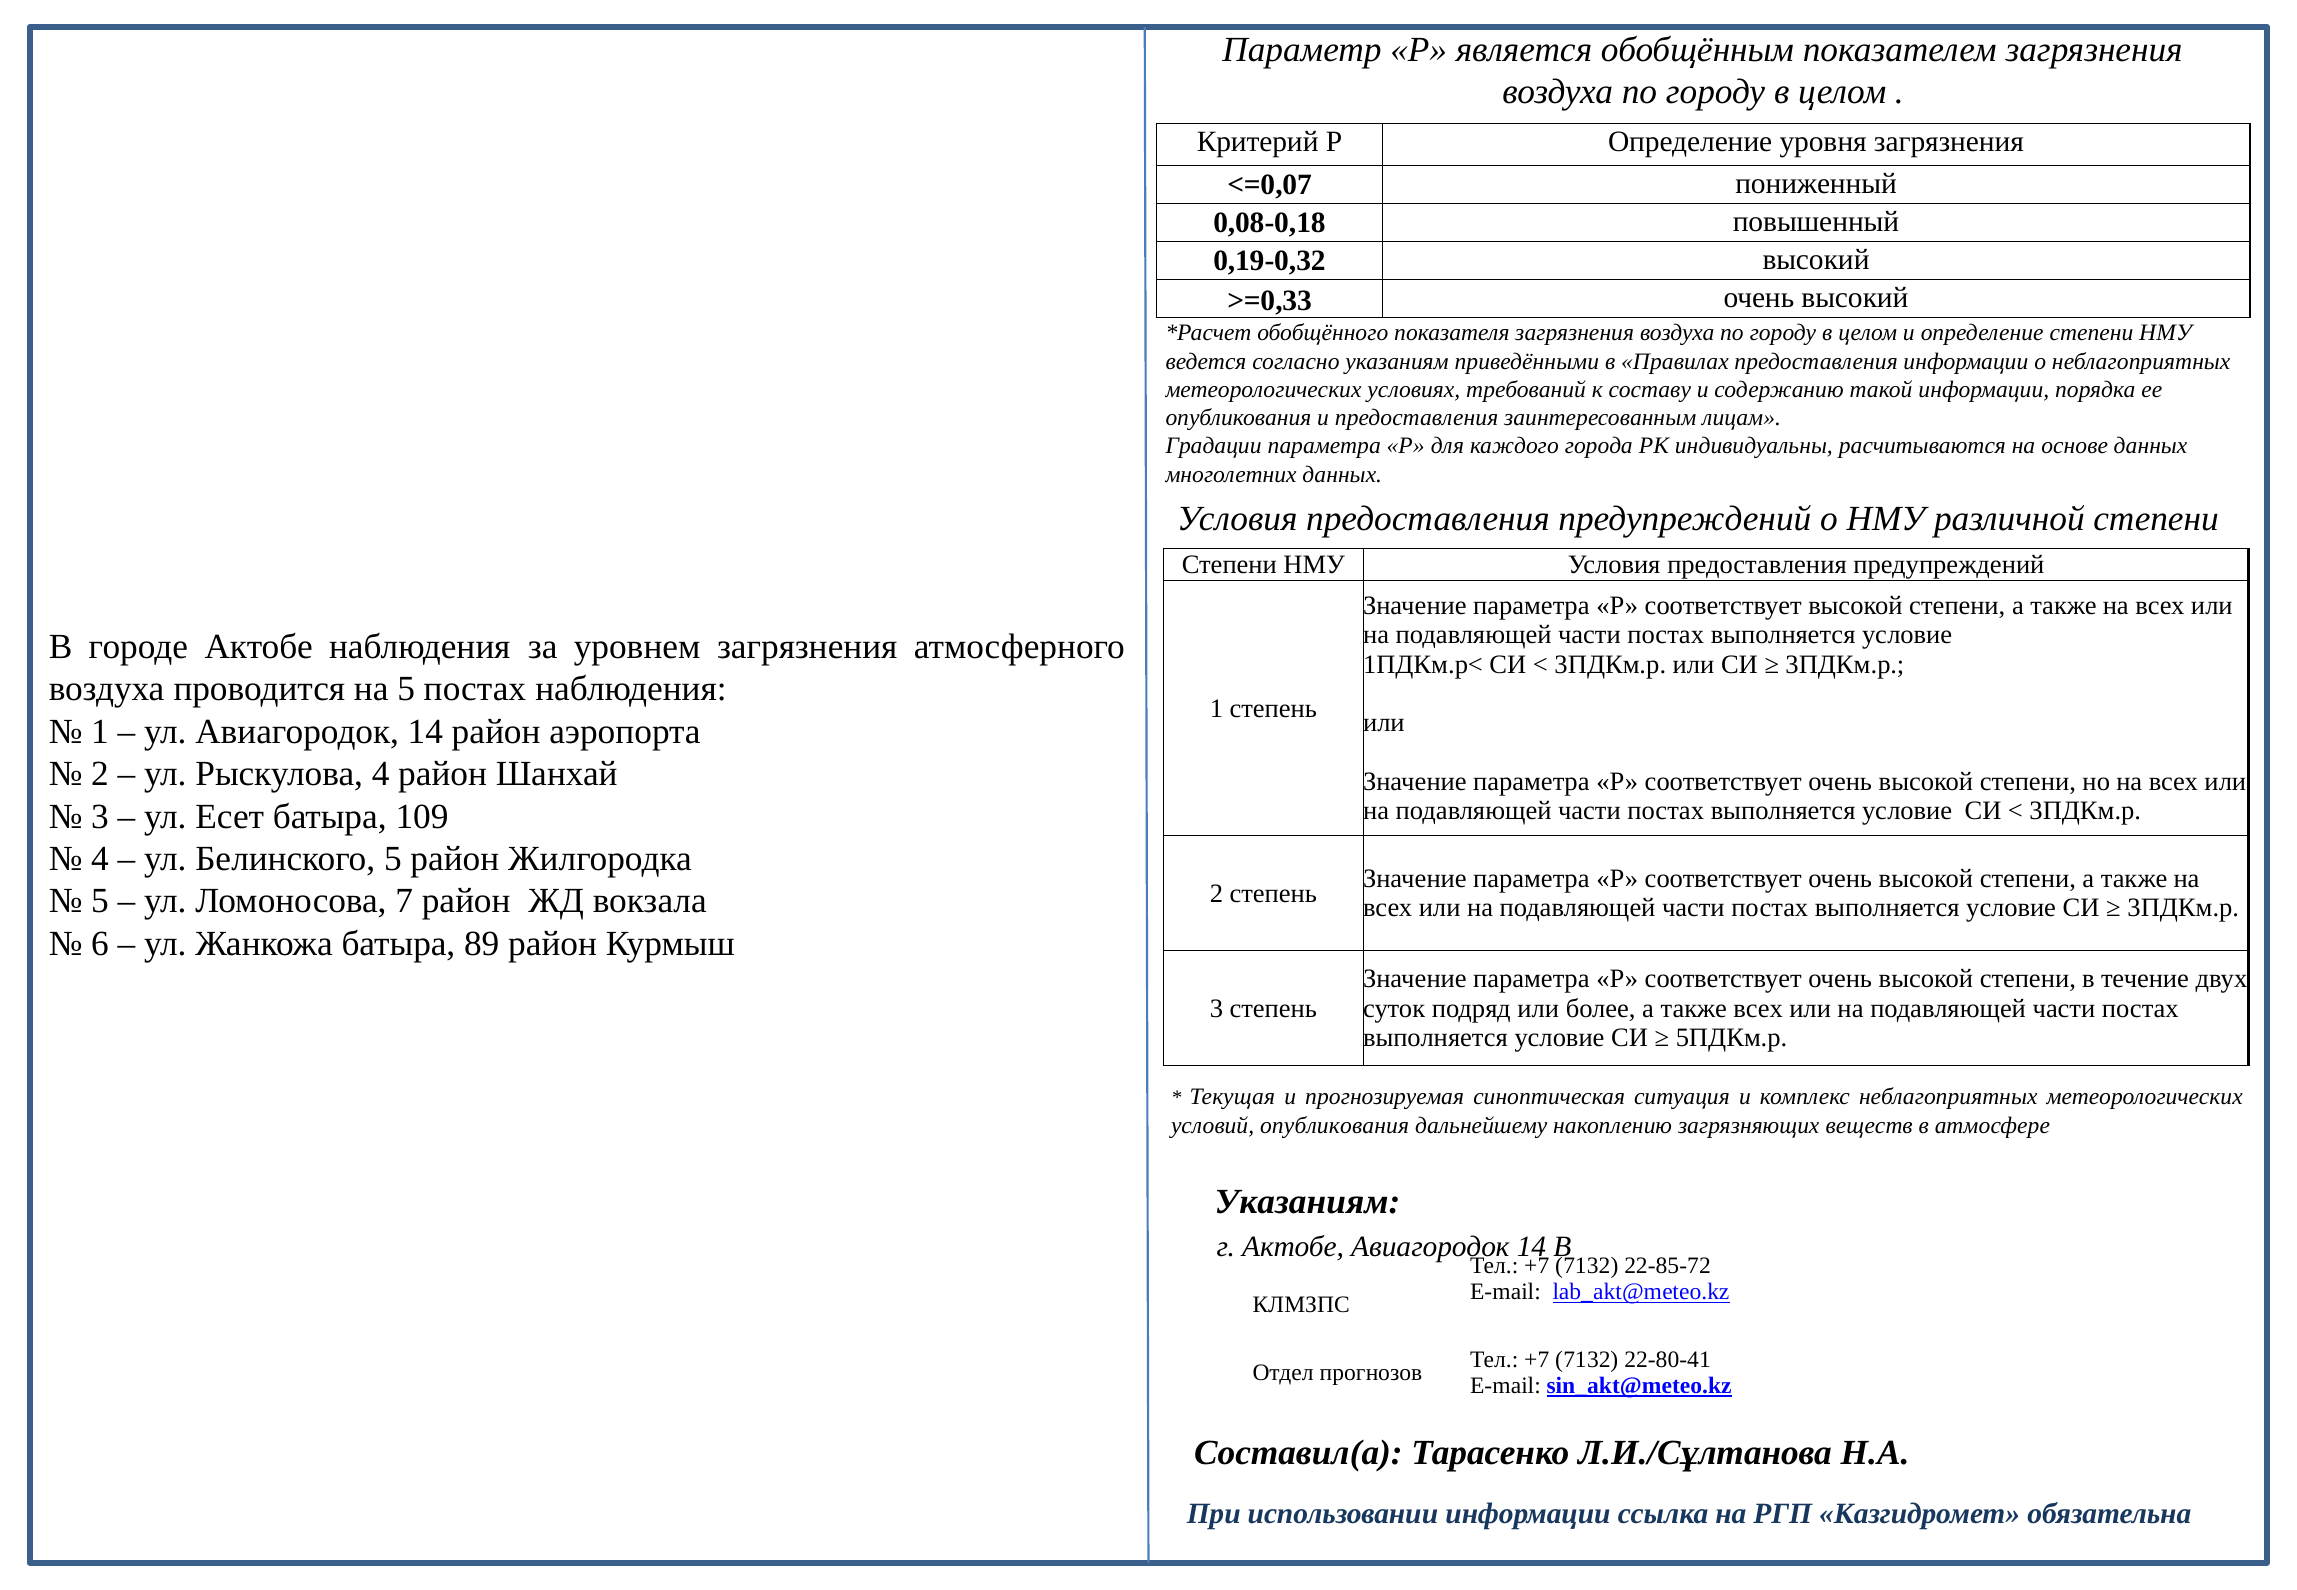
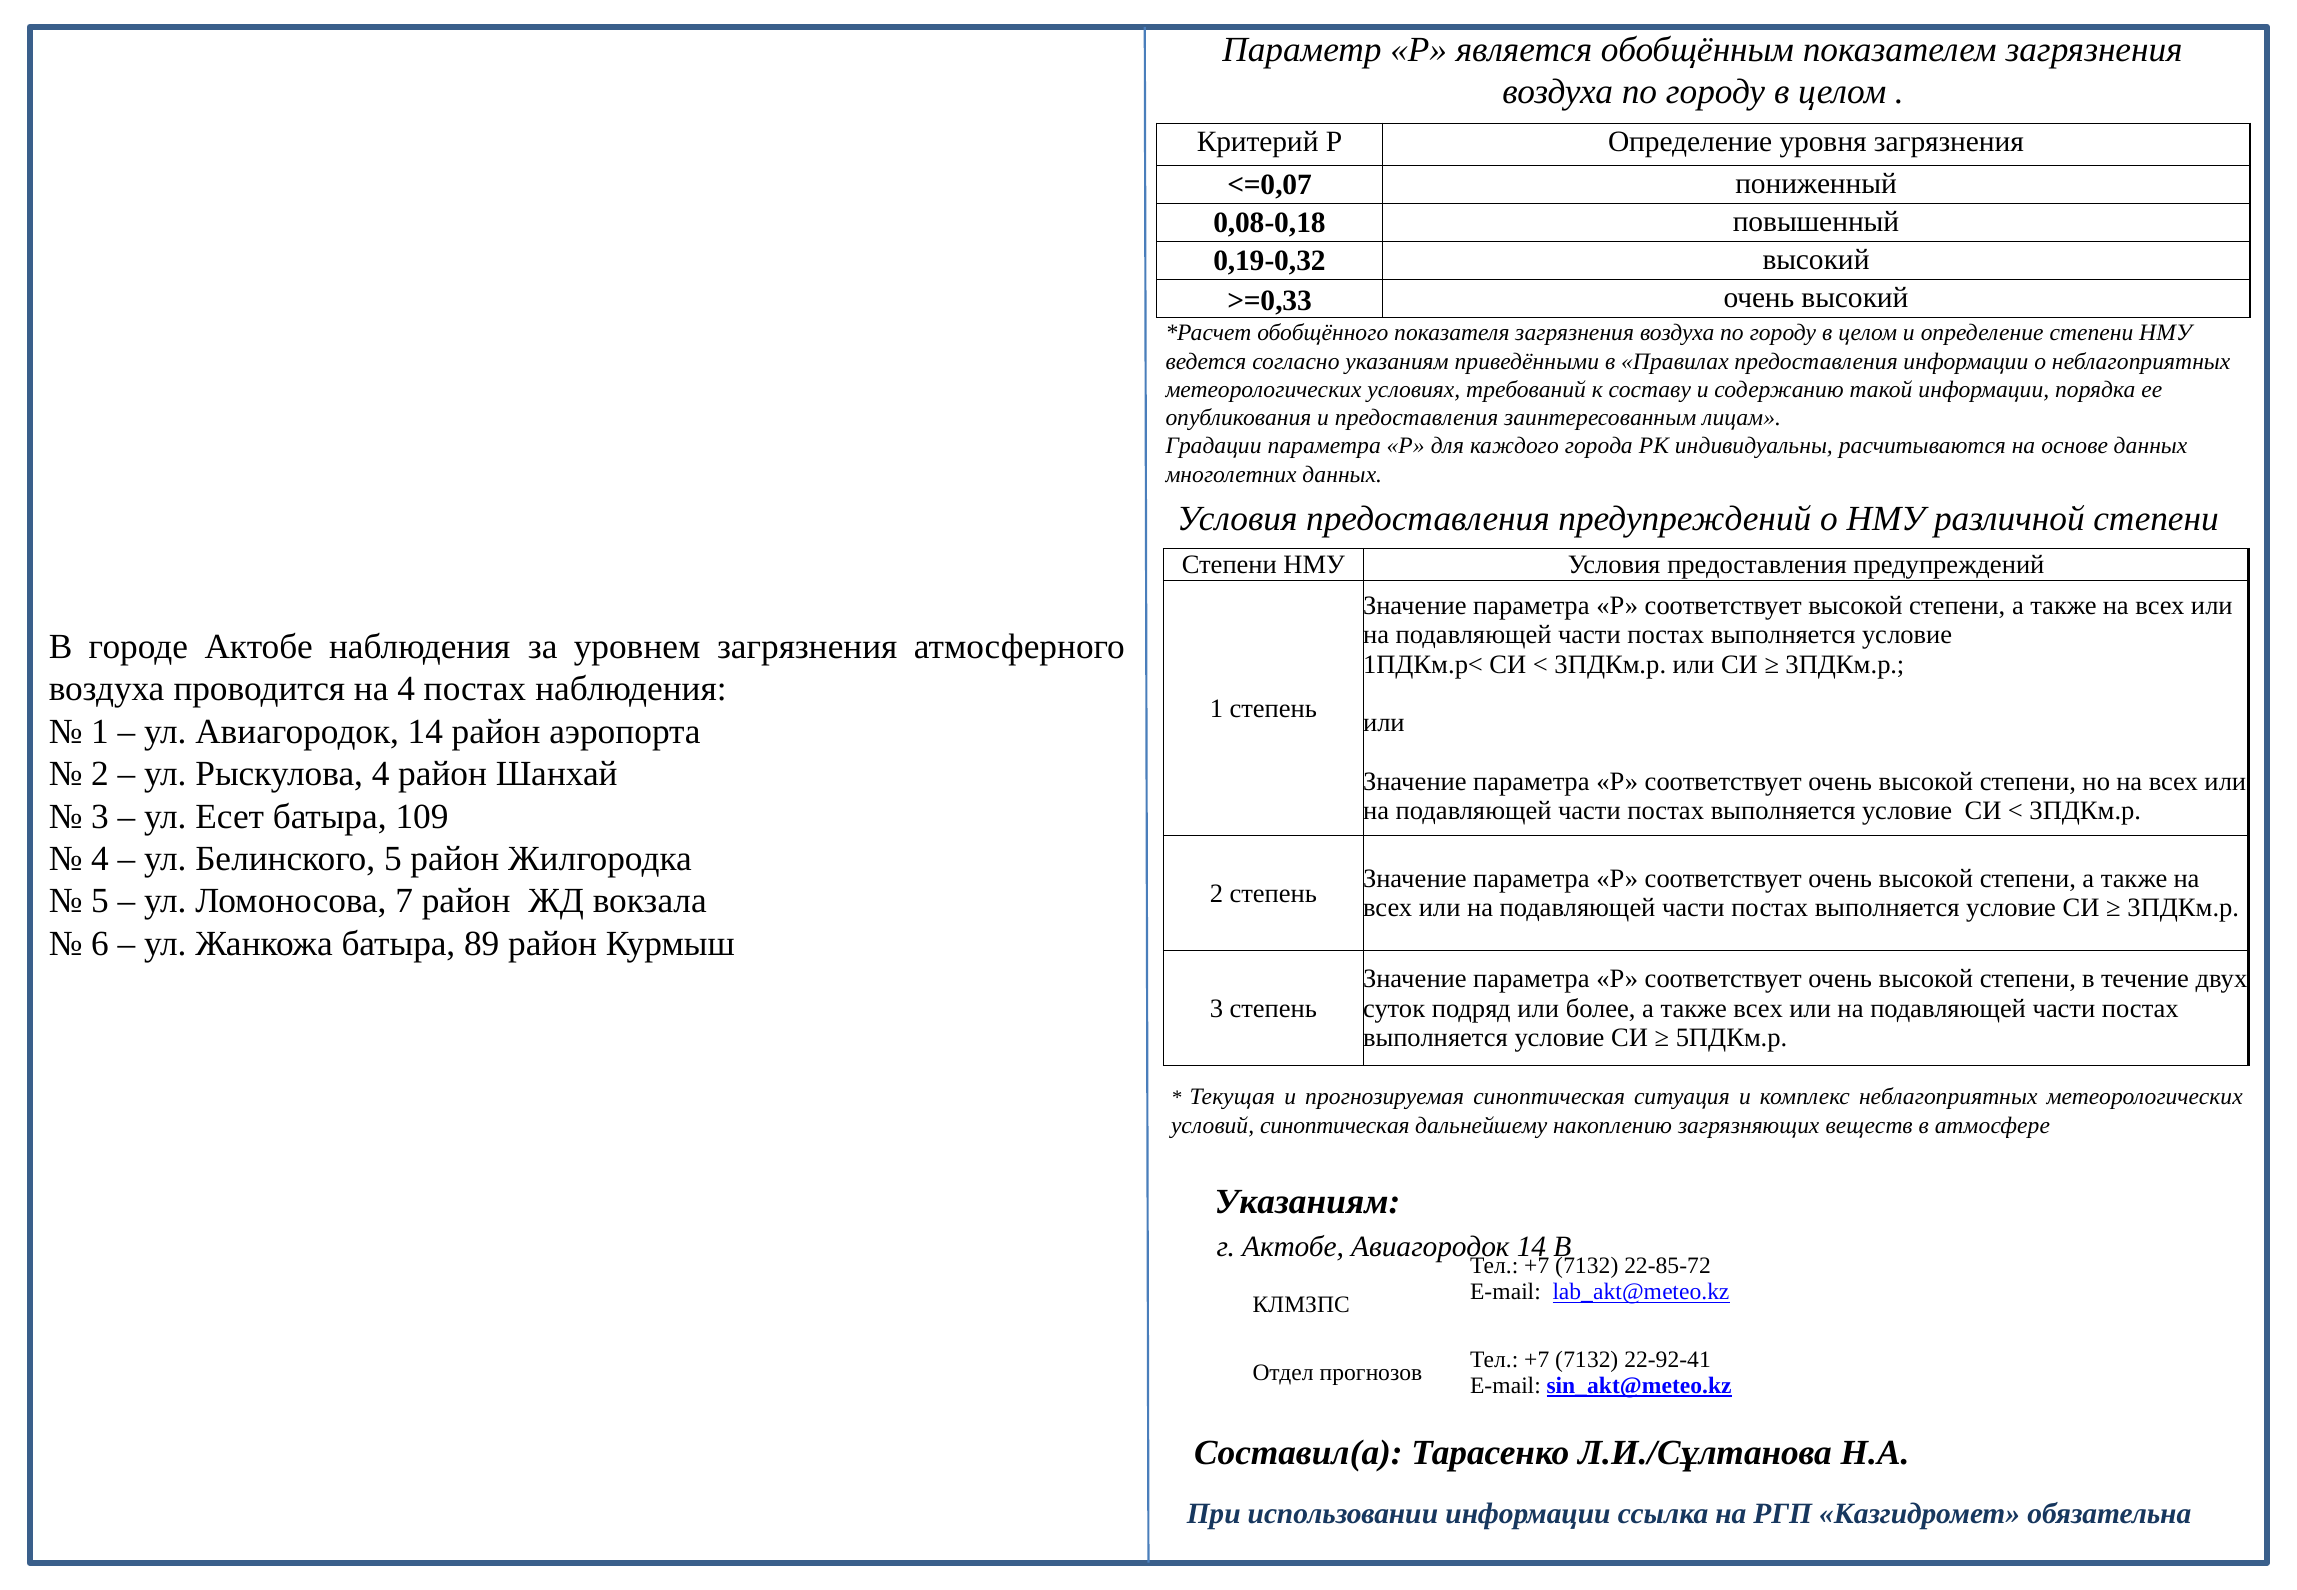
на 5: 5 -> 4 (406, 689)
условий опубликования: опубликования -> синоптическая (1335, 1125)
22-80-41: 22-80-41 -> 22-92-41 (1668, 1360)
